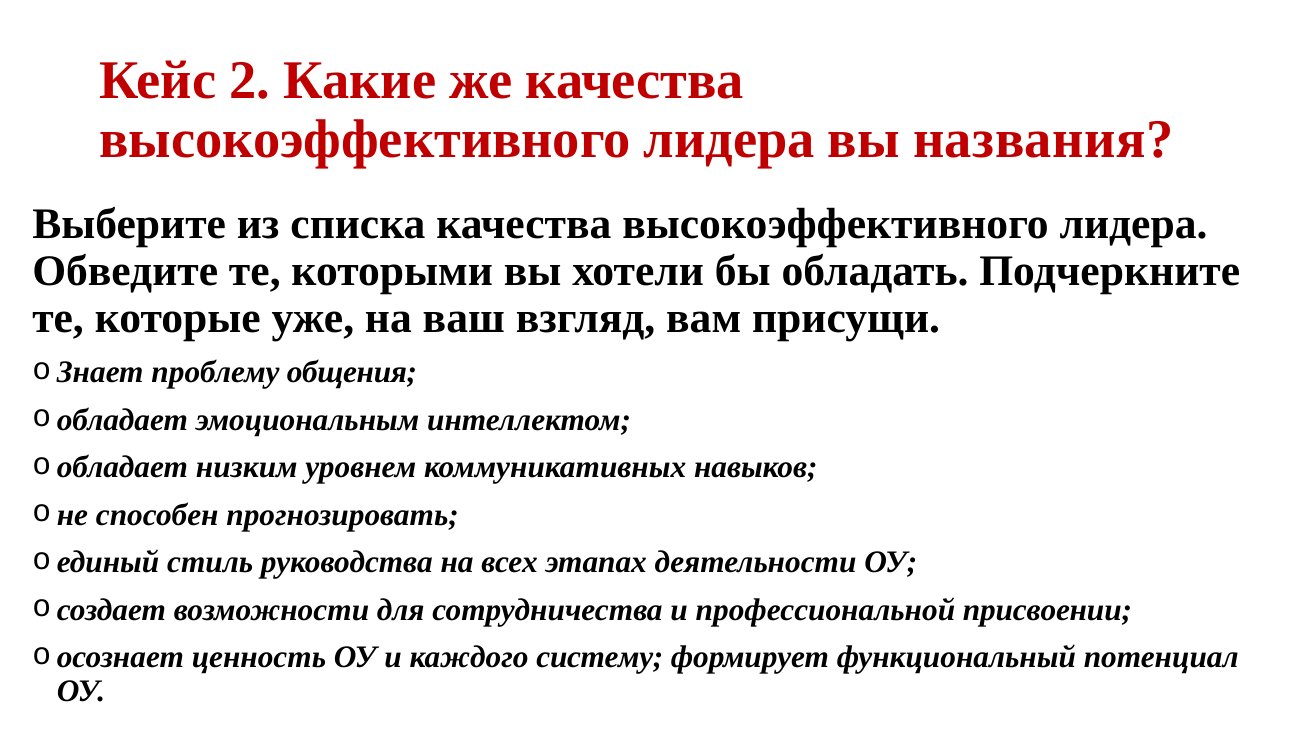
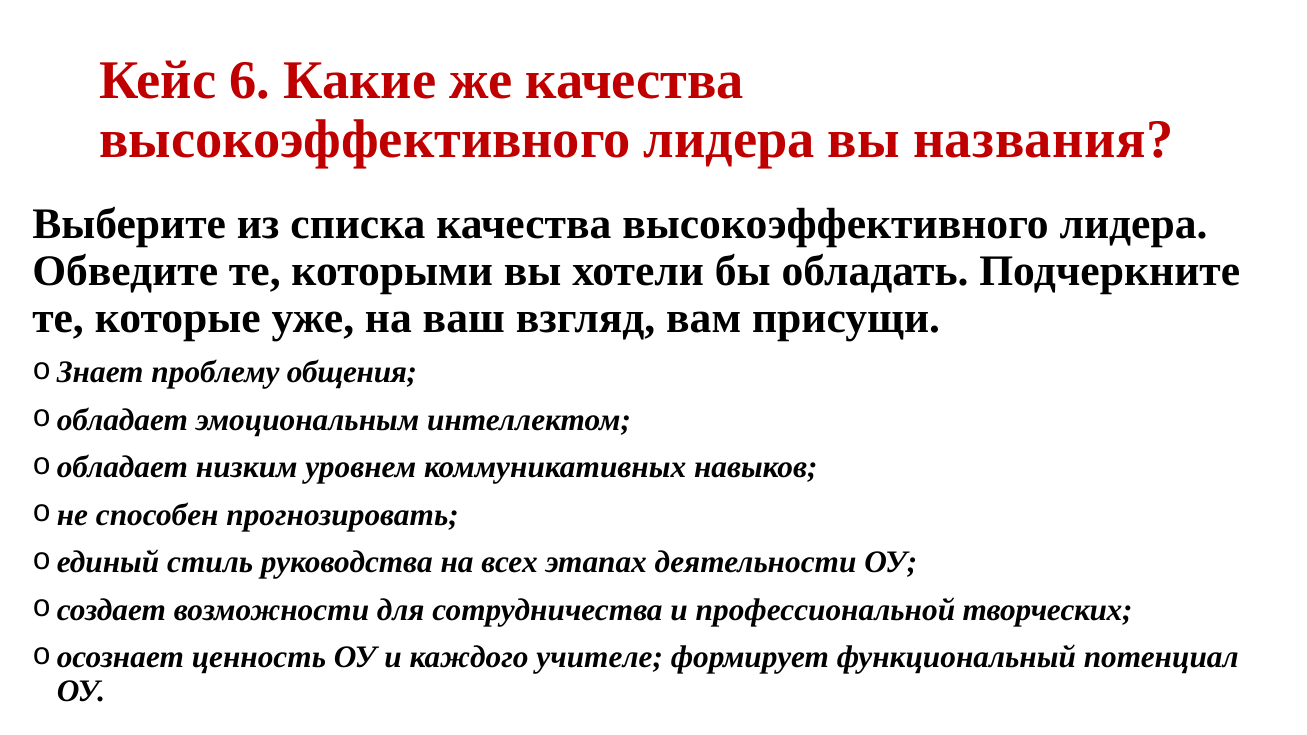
2: 2 -> 6 (250, 80)
присвоении: присвоении -> творческих (1048, 610)
систему: систему -> учителе (600, 658)
